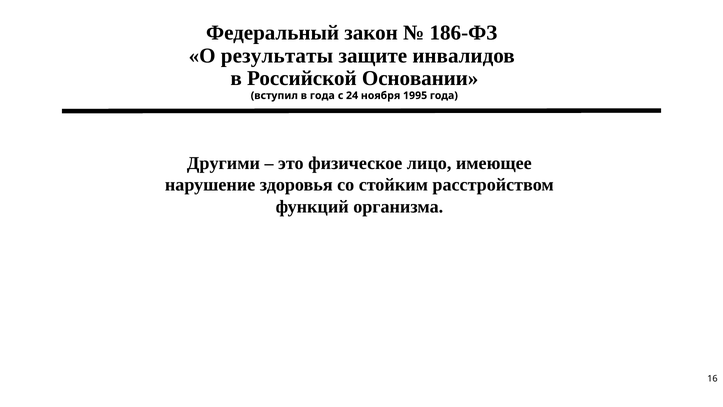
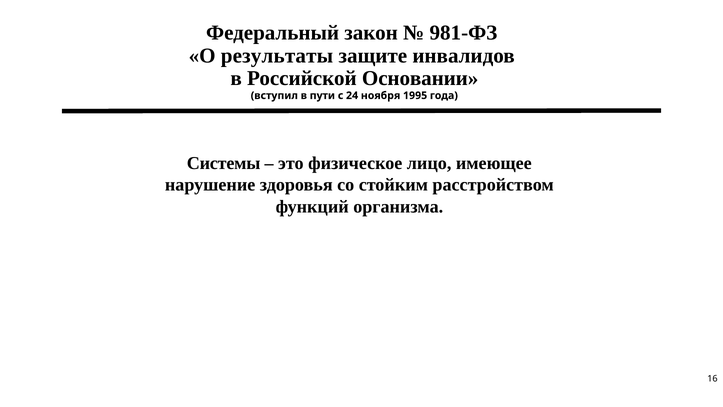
186-ФЗ: 186-ФЗ -> 981-ФЗ (463, 33)
в года: года -> пути (322, 95)
Другими: Другими -> Системы (224, 163)
